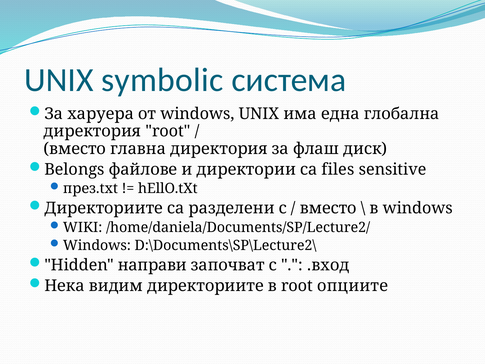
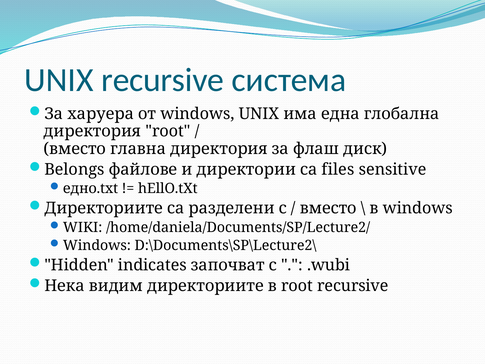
UNIX symbolic: symbolic -> recursive (163, 80)
през.txt: през.txt -> едно.txt (91, 188)
направи: направи -> indicates (152, 265)
.вход: .вход -> .wubi (329, 265)
root опциите: опциите -> recursive (353, 286)
